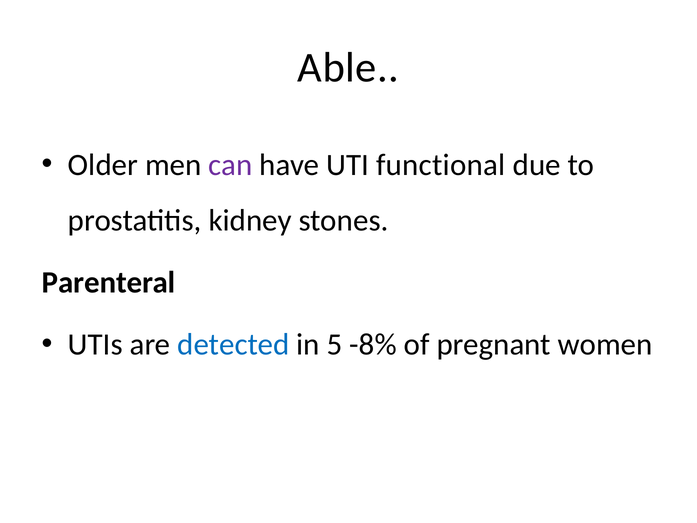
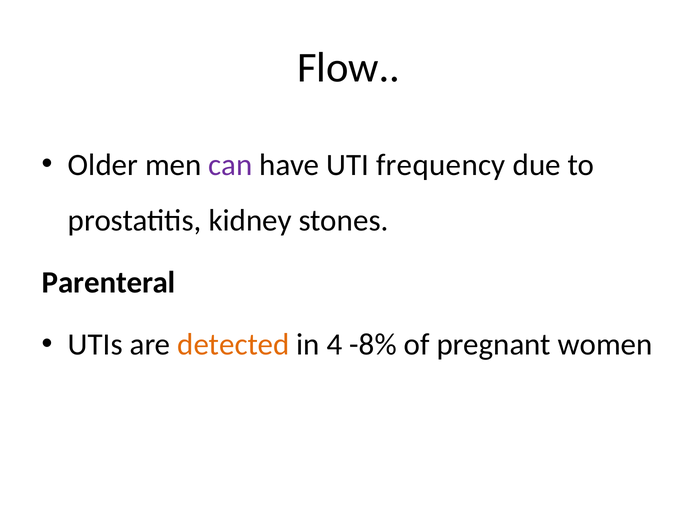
Able: Able -> Flow (348, 67)
functional: functional -> frequency (441, 165)
detected colour: blue -> orange (233, 344)
5: 5 -> 4 (335, 344)
